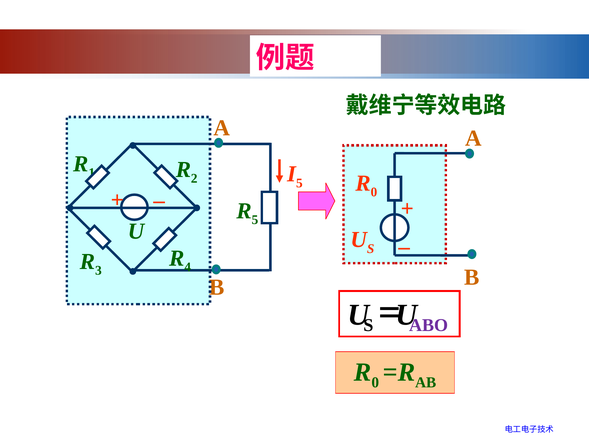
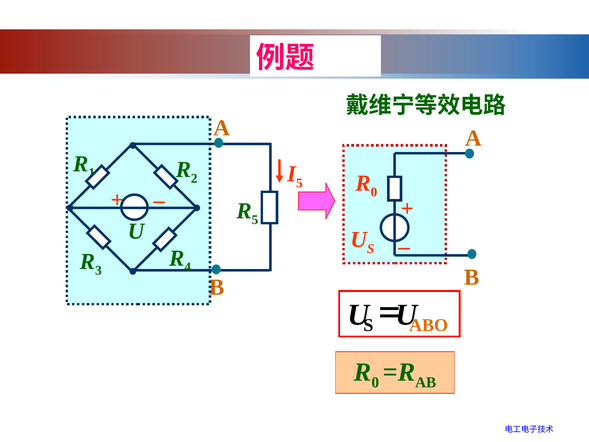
ABO colour: purple -> orange (429, 325)
